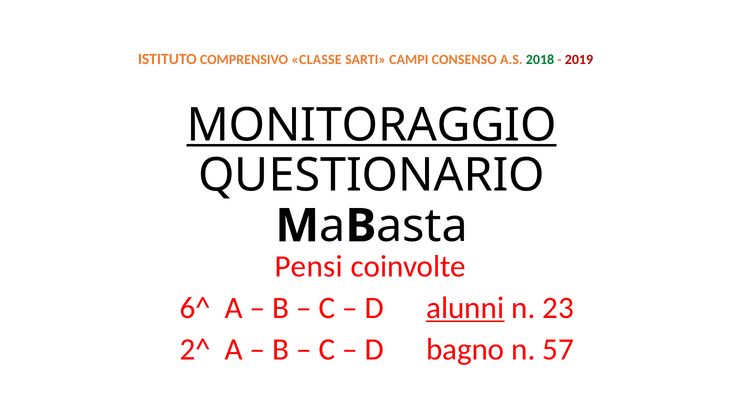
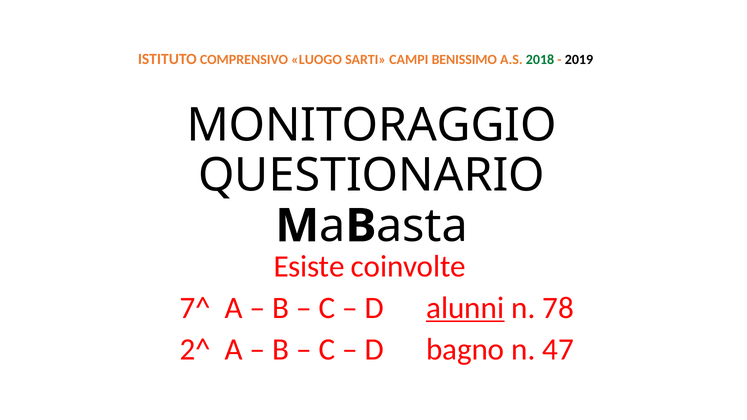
CLASSE: CLASSE -> LUOGO (317, 60)
CONSENSO: CONSENSO -> BENISSIMO (464, 60)
2019 colour: red -> black (579, 60)
MONITORAGGIO underline: present -> none (372, 125)
Pensi: Pensi -> Esiste (309, 267)
6^: 6^ -> 7^ (195, 308)
23: 23 -> 78 (558, 308)
57: 57 -> 47 (558, 349)
